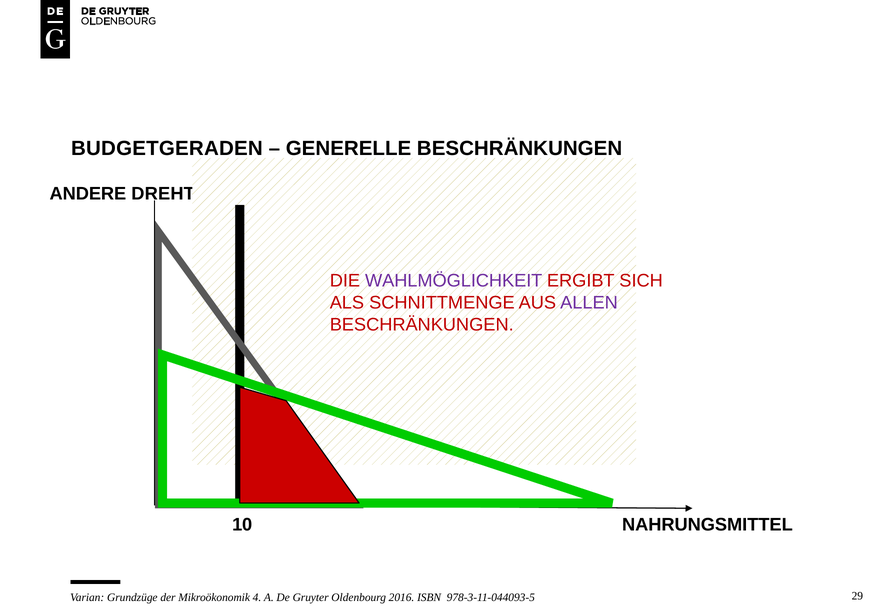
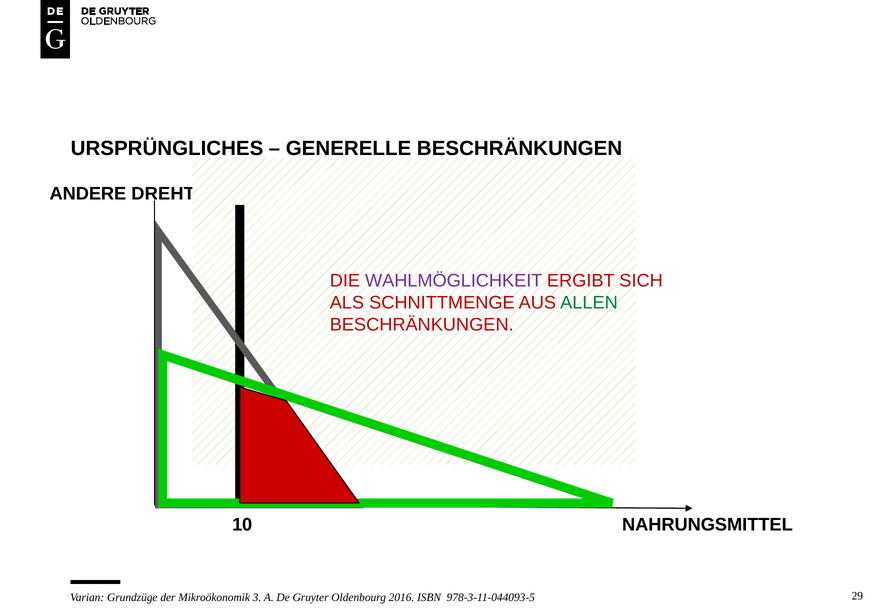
BUDGETGERADEN: BUDGETGERADEN -> URSPRÜNGLICHES (167, 148)
ALLEN colour: purple -> green (589, 303)
4: 4 -> 3 (257, 598)
